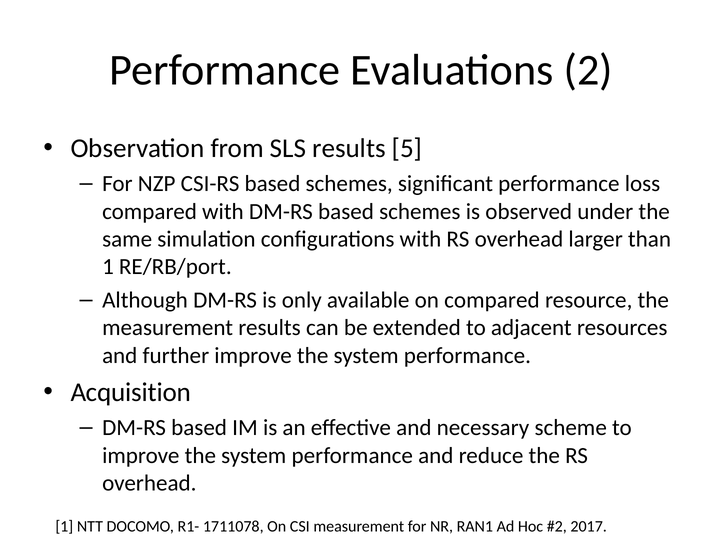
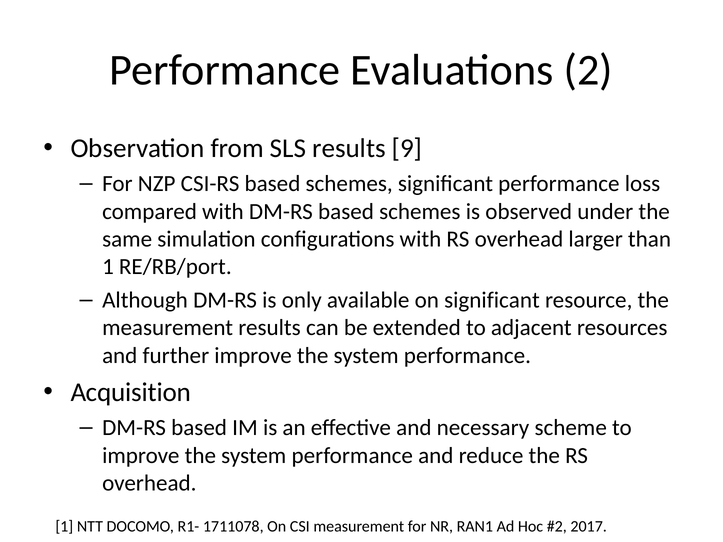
5: 5 -> 9 (407, 148)
on compared: compared -> significant (492, 300)
